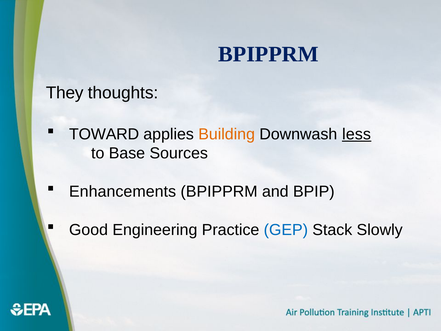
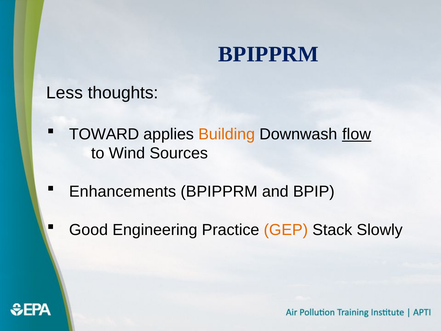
They: They -> Less (64, 93)
less: less -> flow (357, 134)
Base: Base -> Wind (127, 153)
GEP colour: blue -> orange (286, 230)
